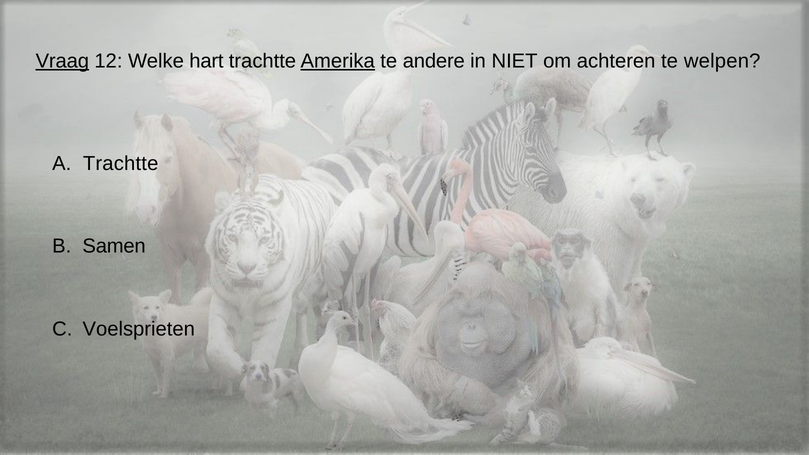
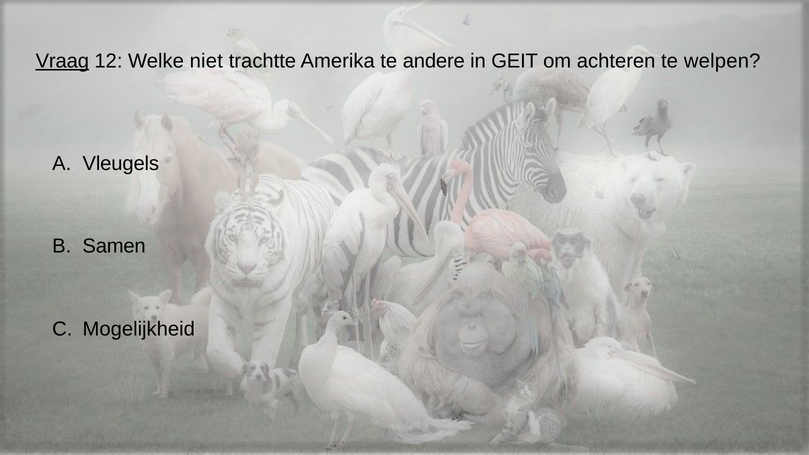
hart: hart -> niet (206, 61)
Amerika underline: present -> none (338, 61)
NIET: NIET -> GEIT (515, 61)
Trachtte: Trachtte -> Vleugels (121, 163)
Voelsprieten: Voelsprieten -> Mogelijkheid (139, 329)
